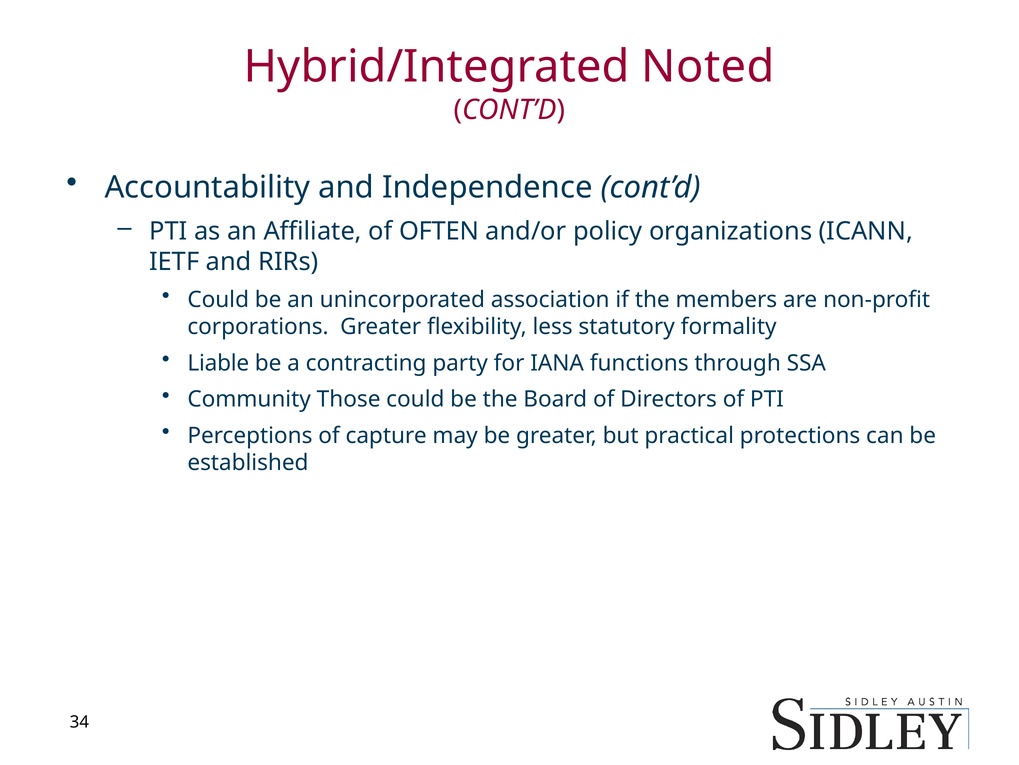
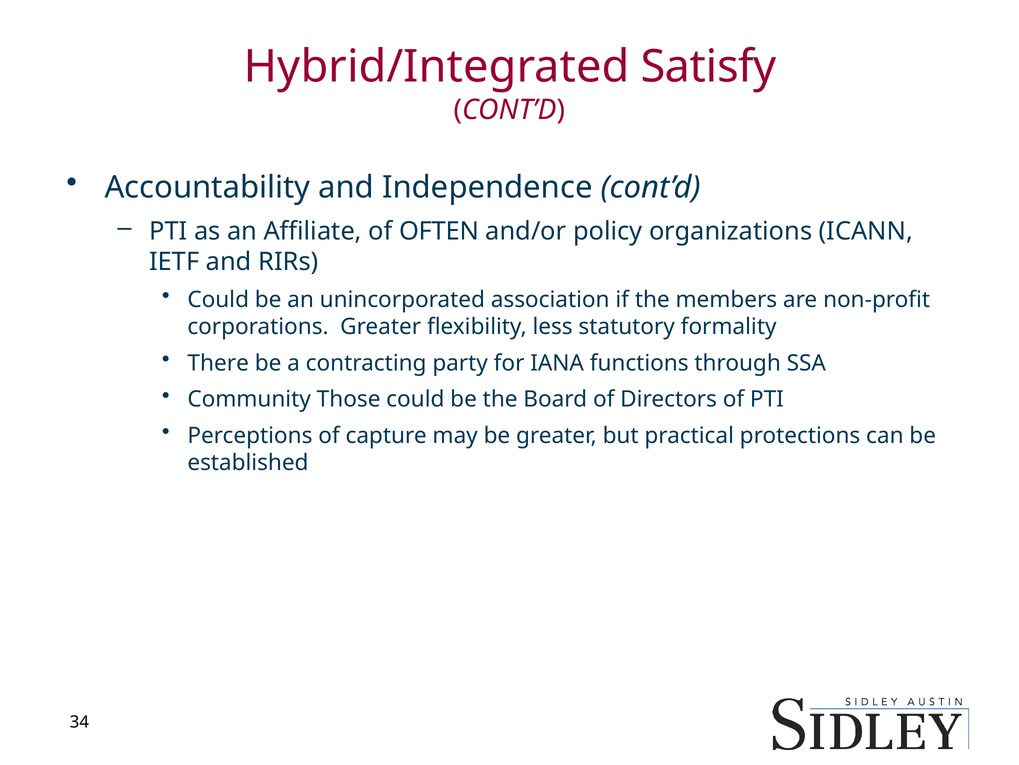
Noted: Noted -> Satisfy (709, 67)
Liable: Liable -> There (218, 363)
